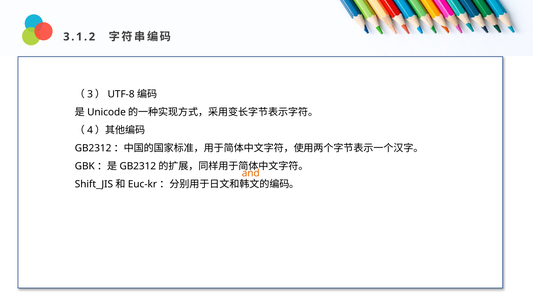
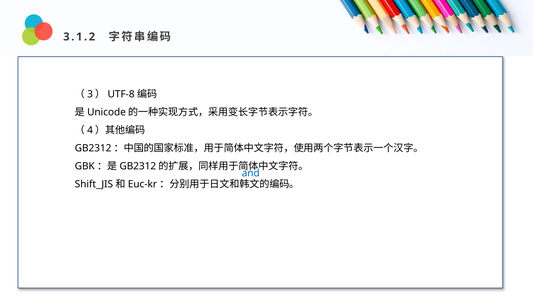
and colour: orange -> blue (251, 173)
